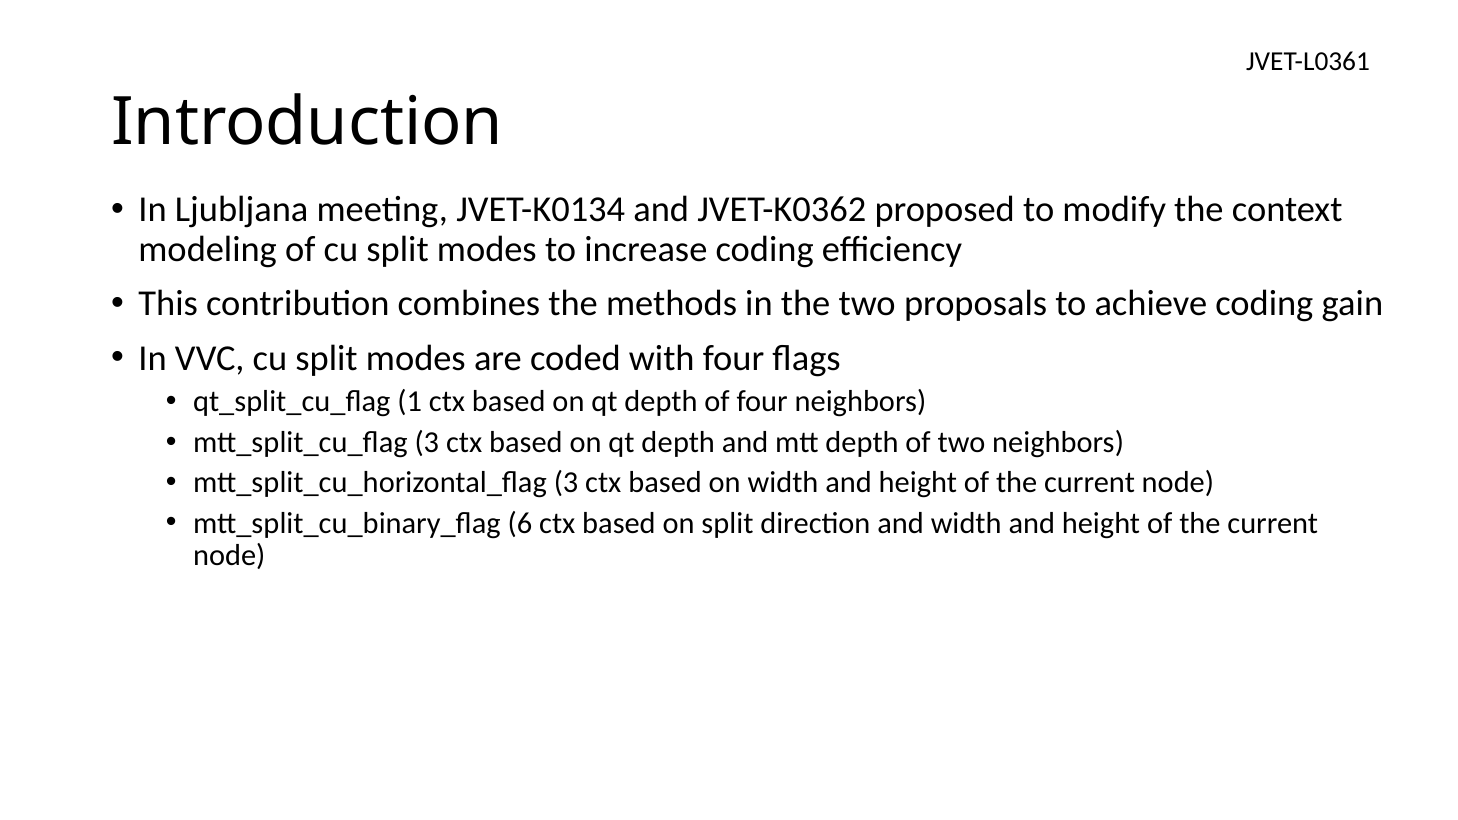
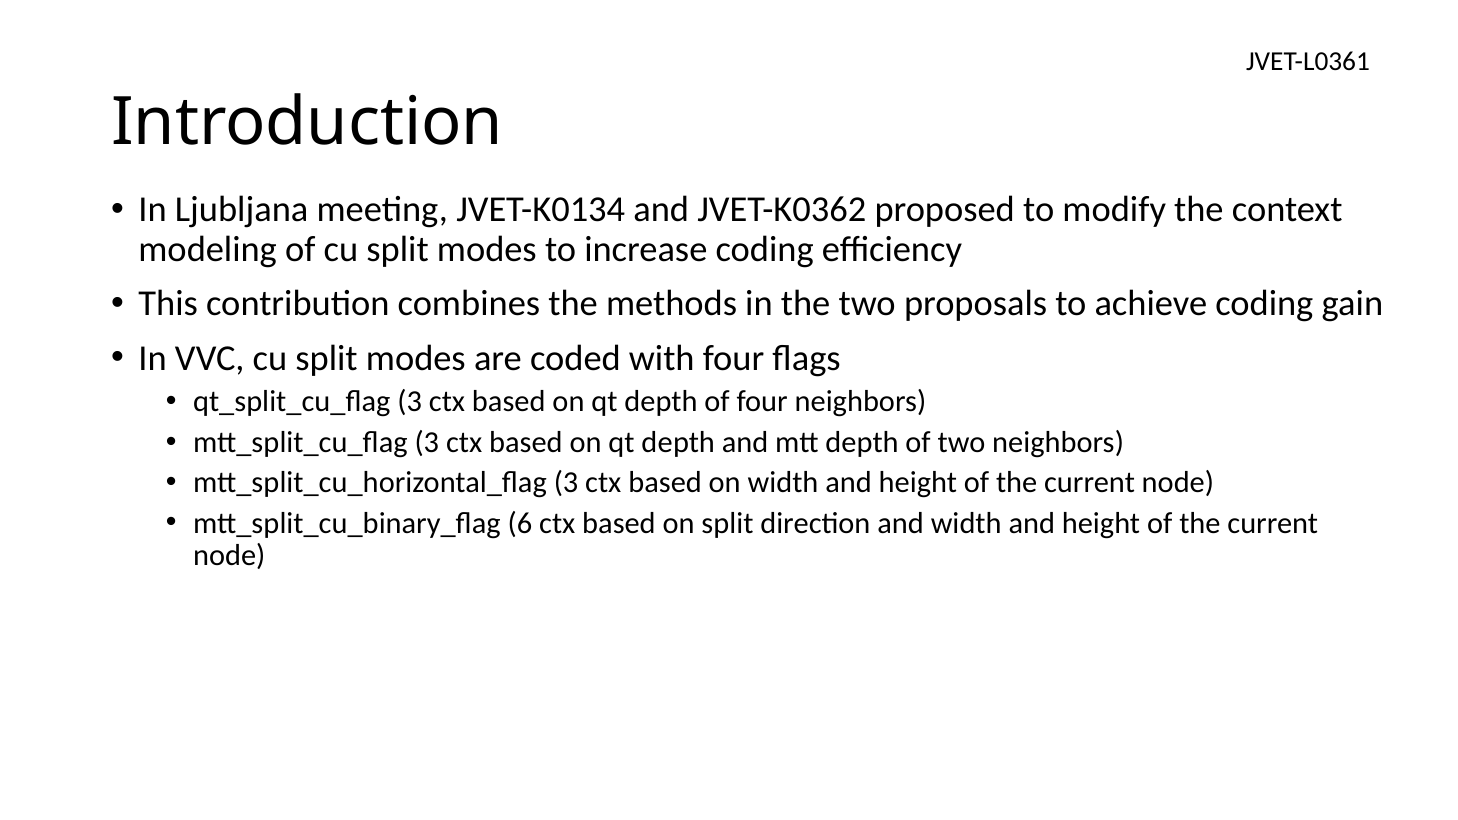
qt_split_cu_flag 1: 1 -> 3 (410, 402)
